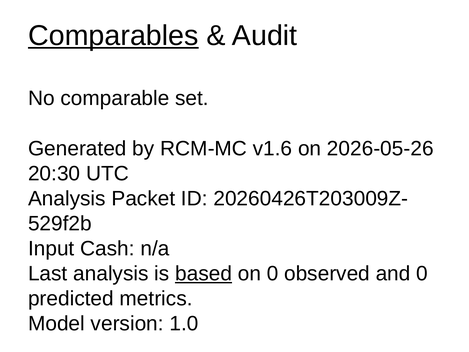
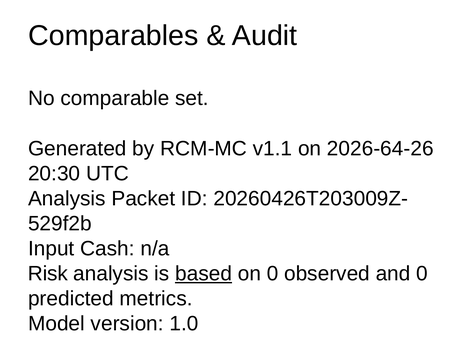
Comparables underline: present -> none (113, 36)
v1.6: v1.6 -> v1.1 (273, 148)
2026-05-26: 2026-05-26 -> 2026-64-26 (380, 148)
Last: Last -> Risk (48, 273)
